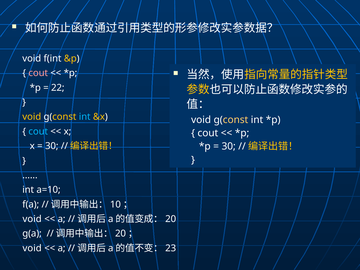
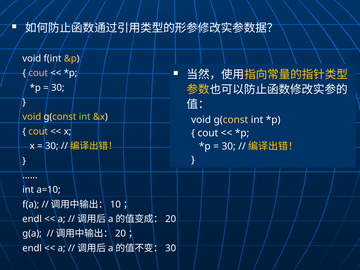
22: 22 -> 30 (58, 88)
int colour: light blue -> light green (85, 117)
cout colour: light blue -> yellow (38, 131)
void: void -> endl (32, 219)
void: void -> endl (32, 248)
23: 23 -> 30 (171, 248)
